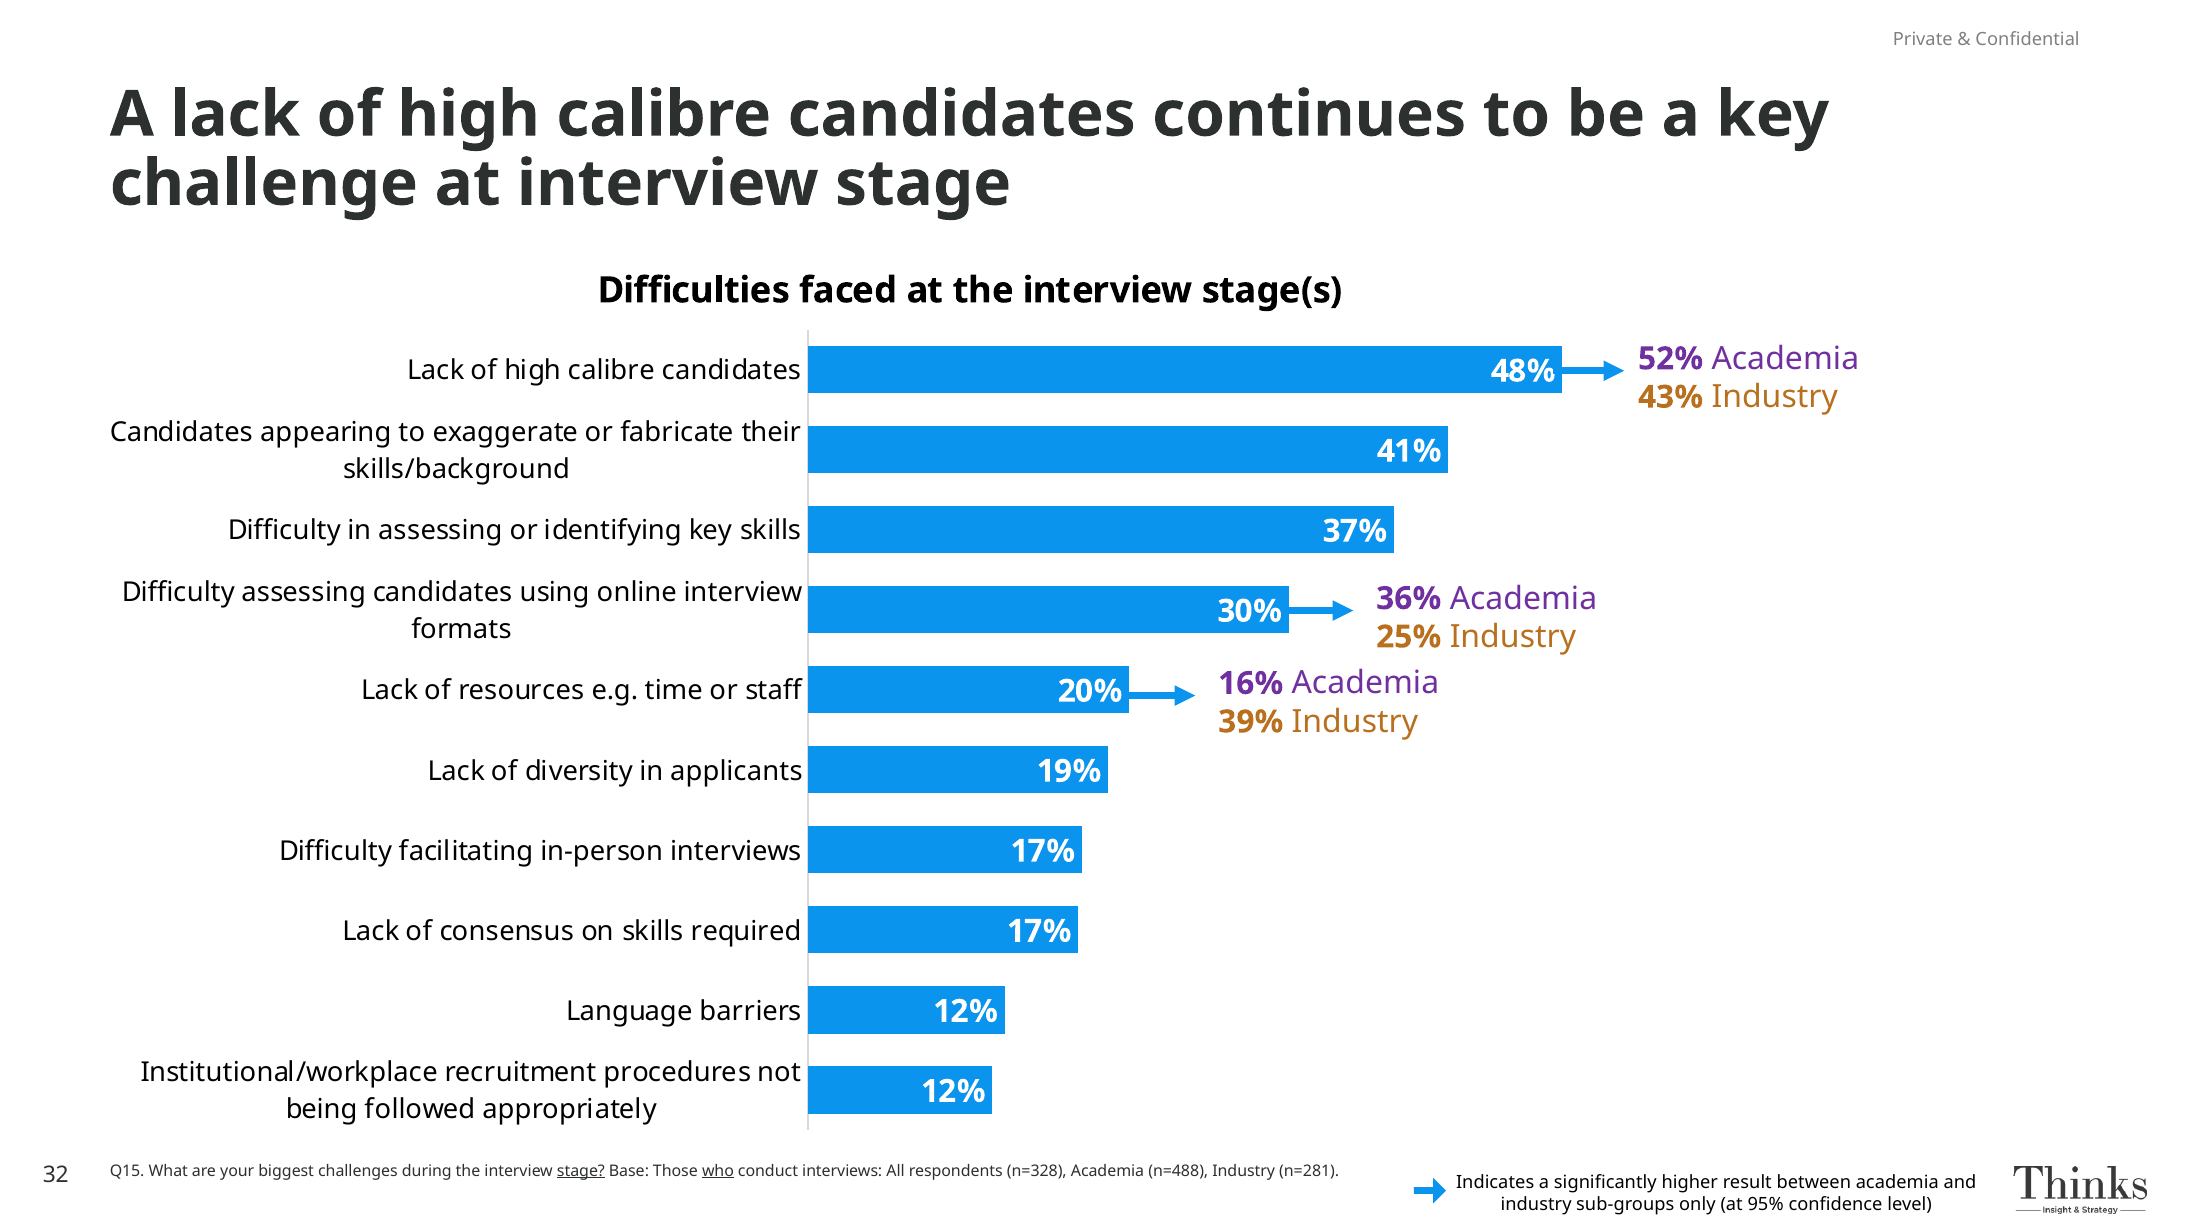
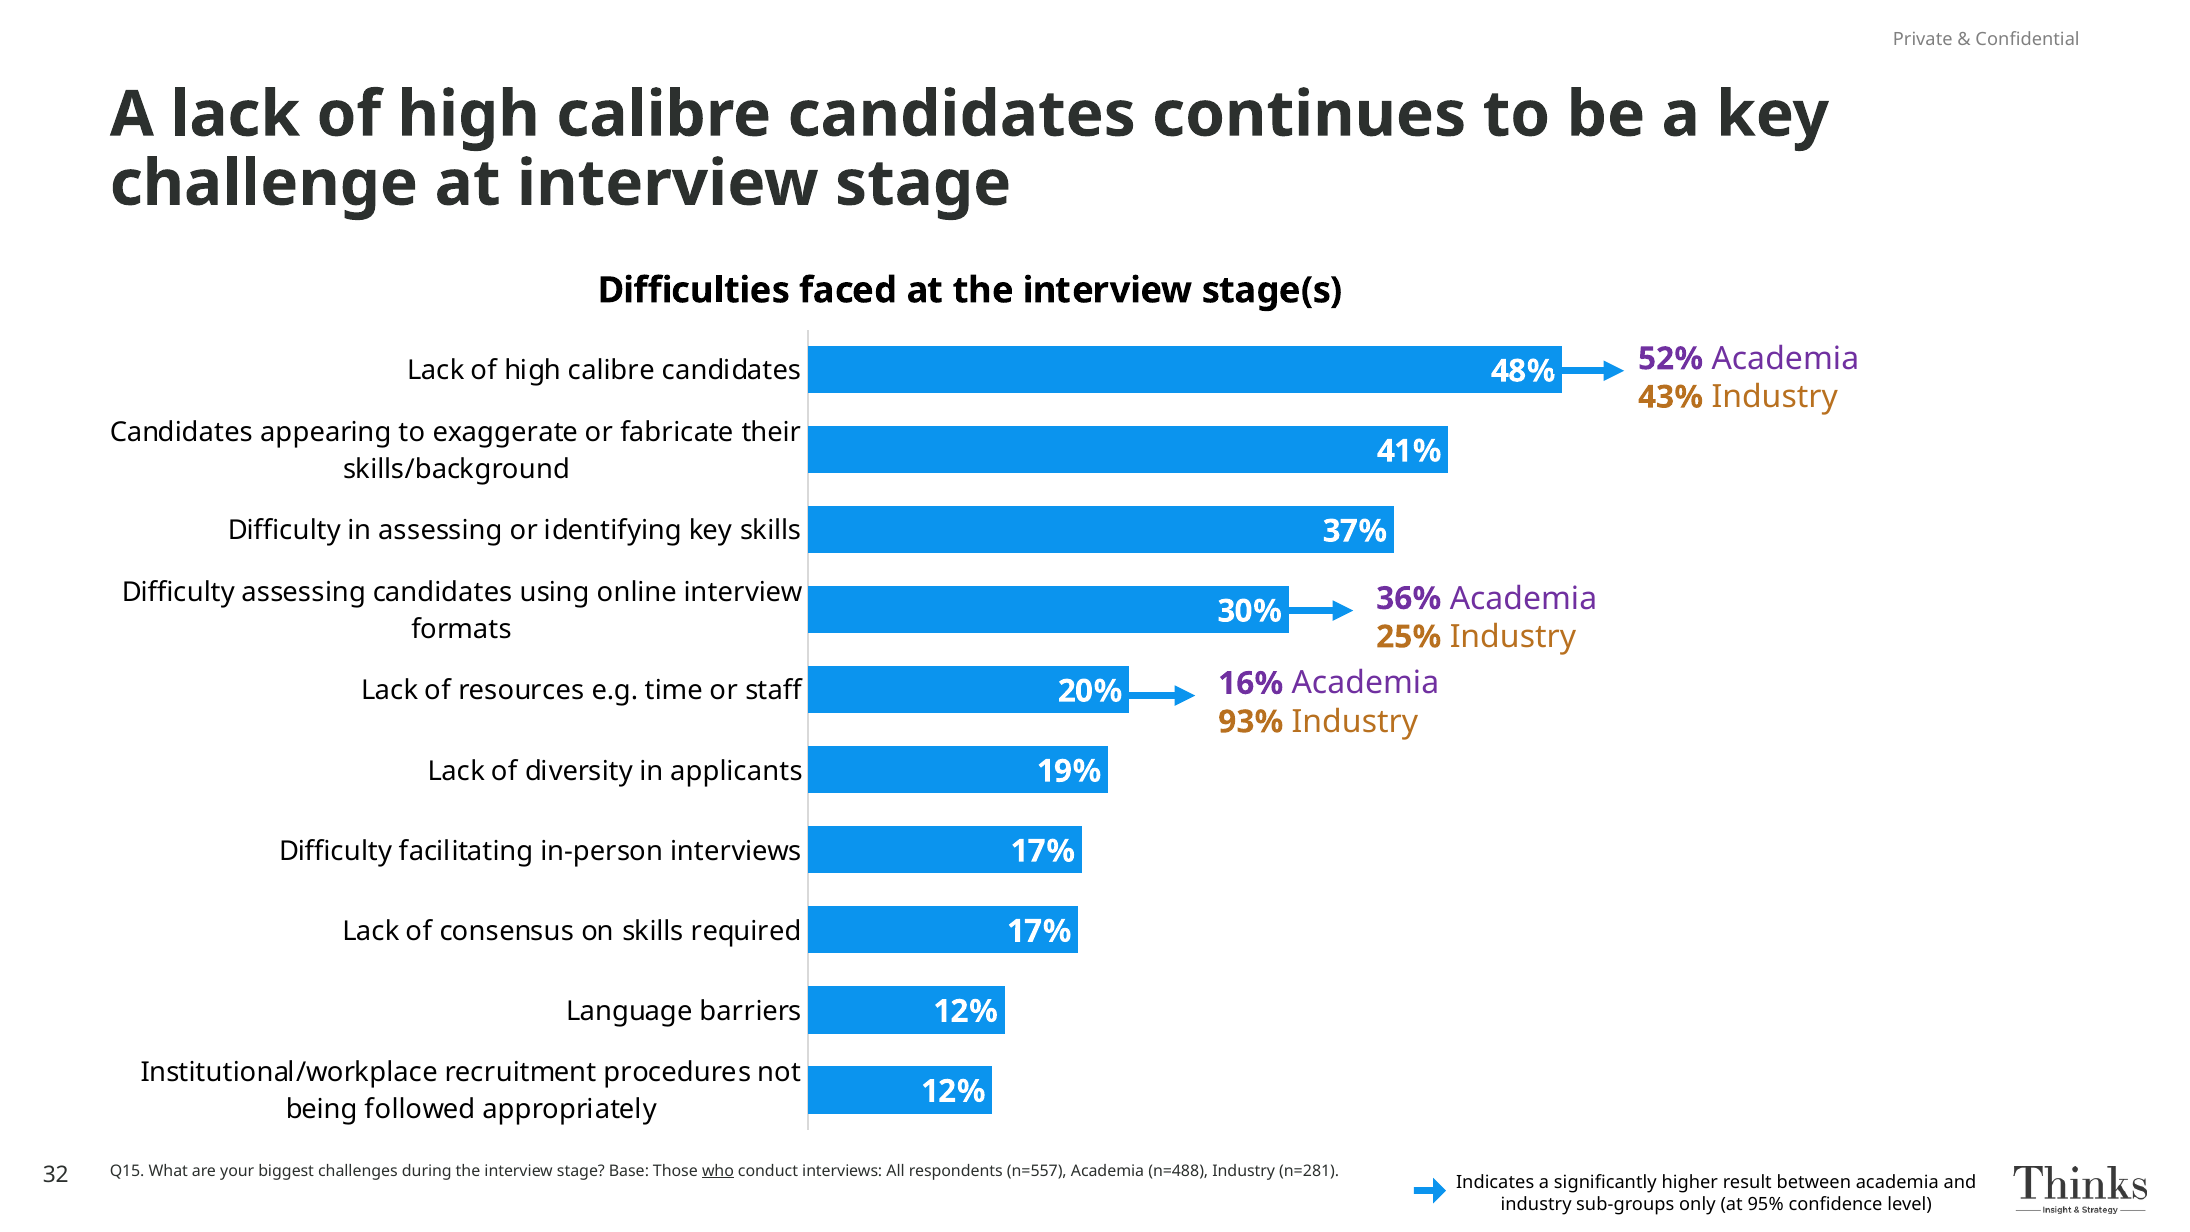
39%: 39% -> 93% (1251, 722)
stage underline: present -> none (581, 1171)
n=328: n=328 -> n=557 (1037, 1171)
